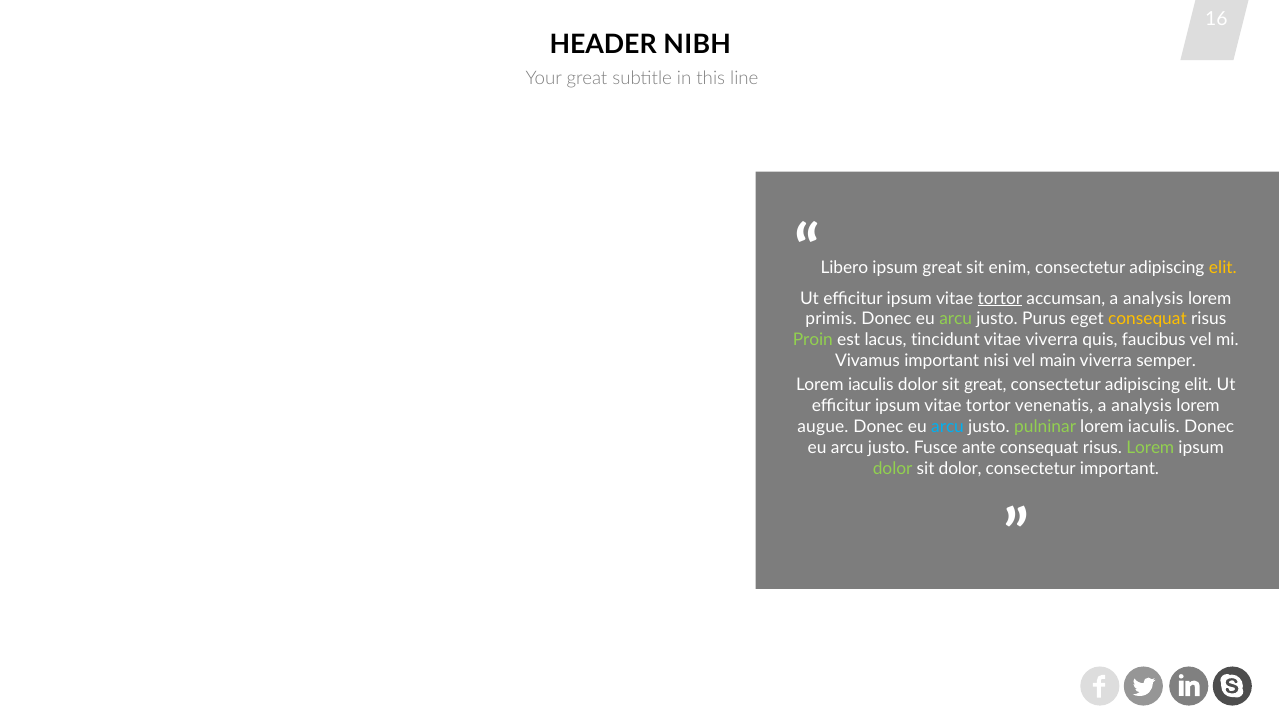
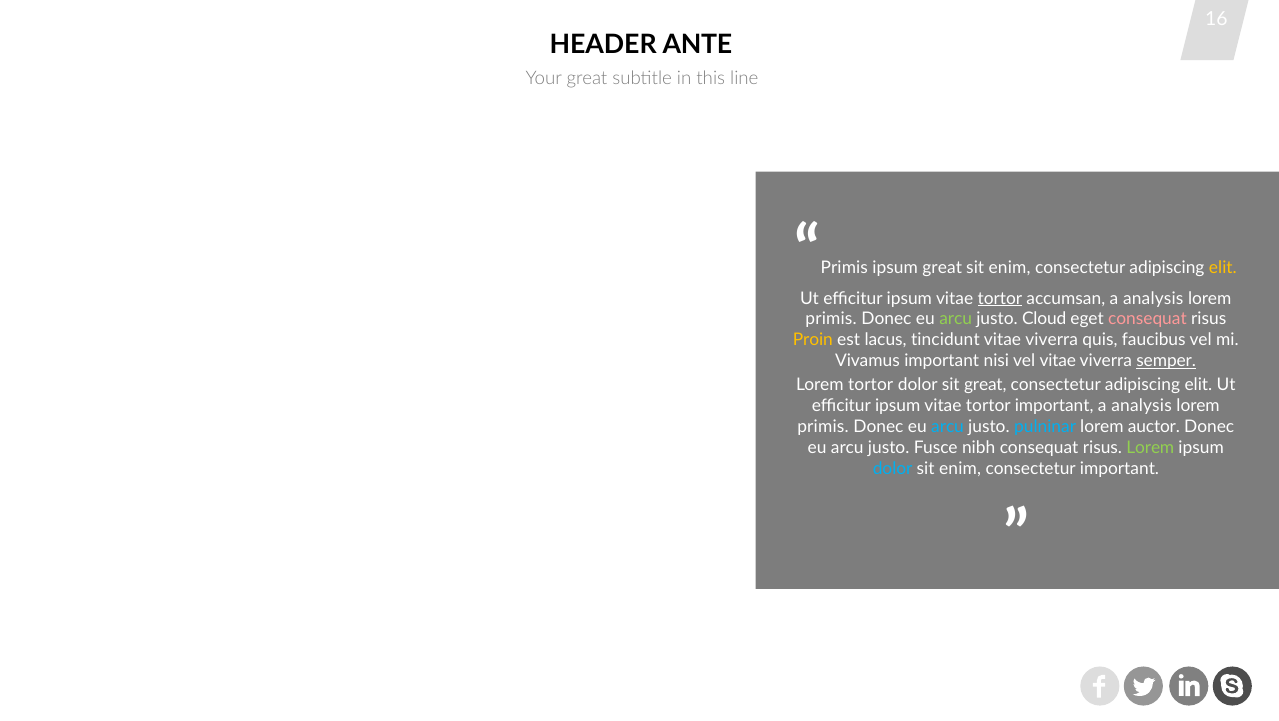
NIBH: NIBH -> ANTE (697, 44)
Libero: Libero -> Primis (844, 268)
Purus: Purus -> Cloud (1044, 319)
consequat colour: yellow -> pink (1147, 319)
Proin colour: light green -> yellow (813, 340)
vel main: main -> vitae (1058, 361)
semper underline: none -> present (1166, 361)
iaculis: iaculis -> tortor (871, 385)
tortor venenatis: venenatis -> important (1054, 406)
augue: augue -> primis (823, 427)
pulninar colour: light green -> light blue (1045, 427)
iaculis: iaculis -> auctor (1154, 427)
ante: ante -> nibh (979, 448)
dolor colour: light green -> light blue (893, 469)
dolor: dolor -> enim (960, 469)
